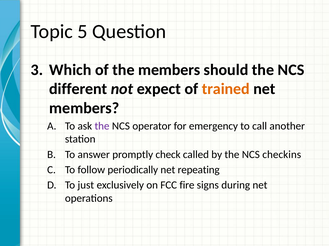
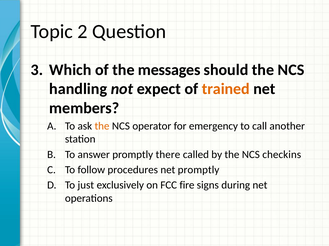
5: 5 -> 2 (83, 32)
the members: members -> messages (169, 70)
different: different -> handling (78, 89)
the colour: purple -> orange (102, 126)
check: check -> there (168, 155)
periodically: periodically -> procedures (133, 170)
net repeating: repeating -> promptly (199, 170)
